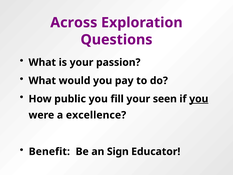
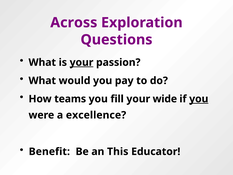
your underline: none -> present (82, 62)
public: public -> teams (70, 99)
seen: seen -> wide (165, 99)
Sign: Sign -> This (118, 151)
